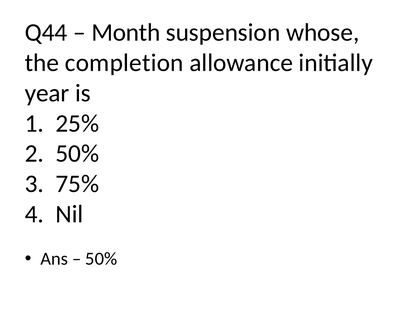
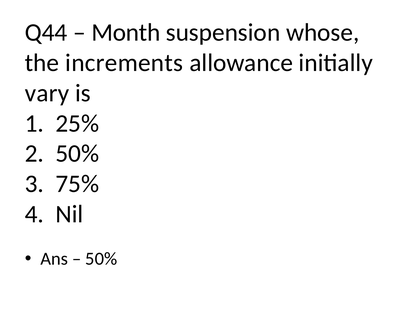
completion: completion -> increments (124, 63)
year: year -> vary (47, 93)
